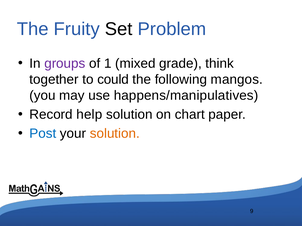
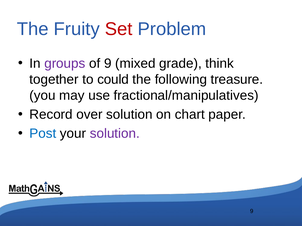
Set colour: black -> red (119, 29)
of 1: 1 -> 9 (108, 64)
mangos: mangos -> treasure (237, 80)
happens/manipulatives: happens/manipulatives -> fractional/manipulatives (186, 96)
help: help -> over (89, 115)
solution colour: orange -> purple (115, 134)
